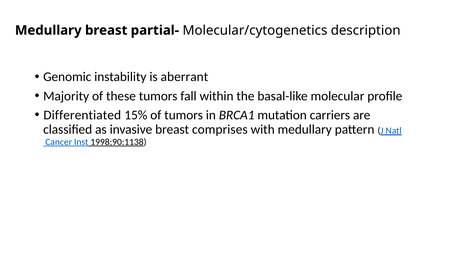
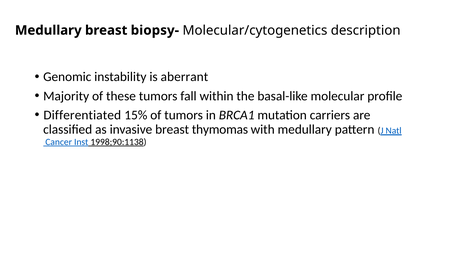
partial-: partial- -> biopsy- (155, 30)
comprises: comprises -> thymomas (220, 129)
